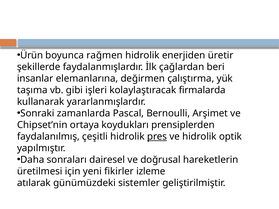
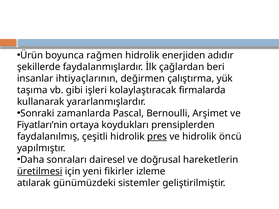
üretir: üretir -> adıdır (221, 55)
elemanlarına: elemanlarına -> ihtiyaçlarının (87, 79)
Chipset’nin: Chipset’nin -> Fiyatları’nin (42, 125)
optik: optik -> öncü (230, 137)
üretilmesi underline: none -> present (40, 172)
